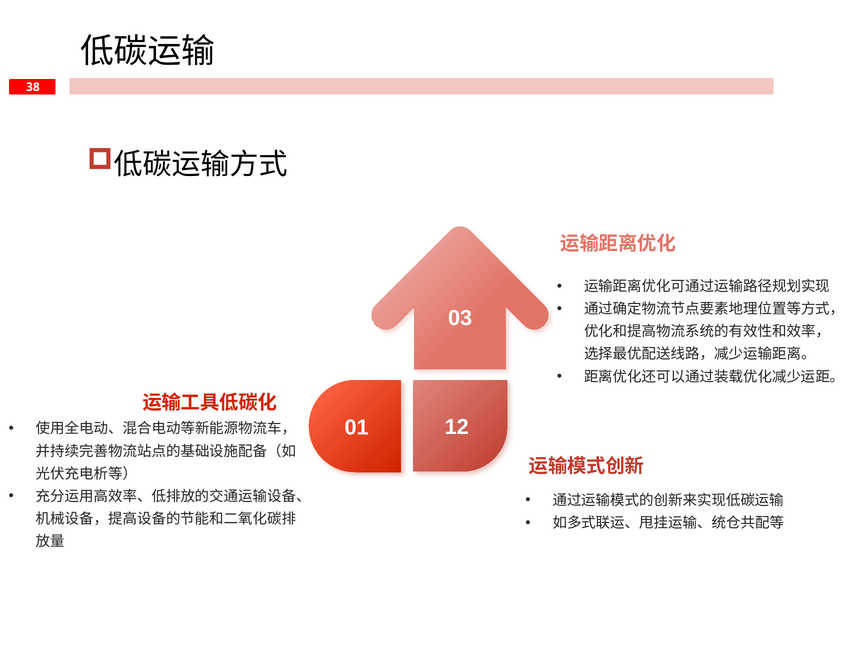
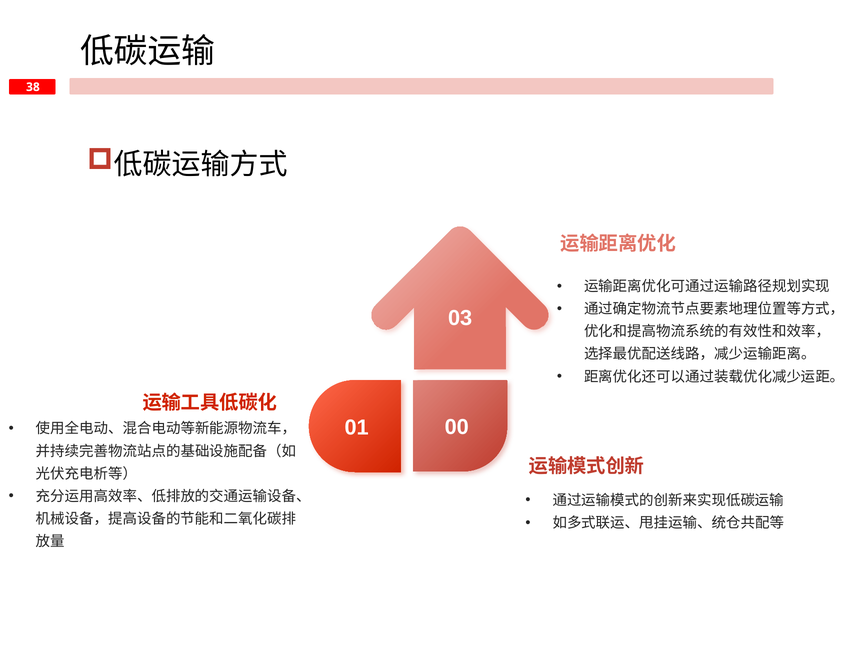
12: 12 -> 00 (457, 427)
